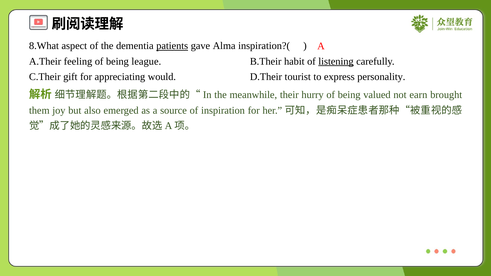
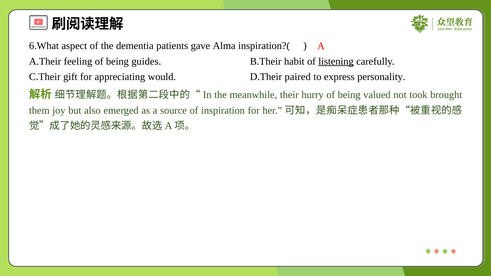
8.What: 8.What -> 6.What (44, 46)
patients underline: present -> none (172, 46)
league: league -> guides (146, 61)
tourist: tourist -> paired (298, 77)
earn: earn -> took (418, 95)
